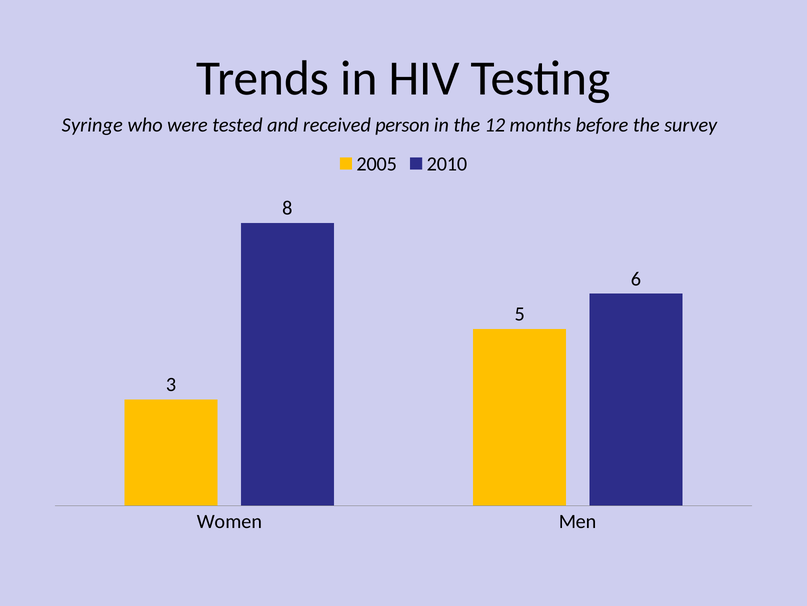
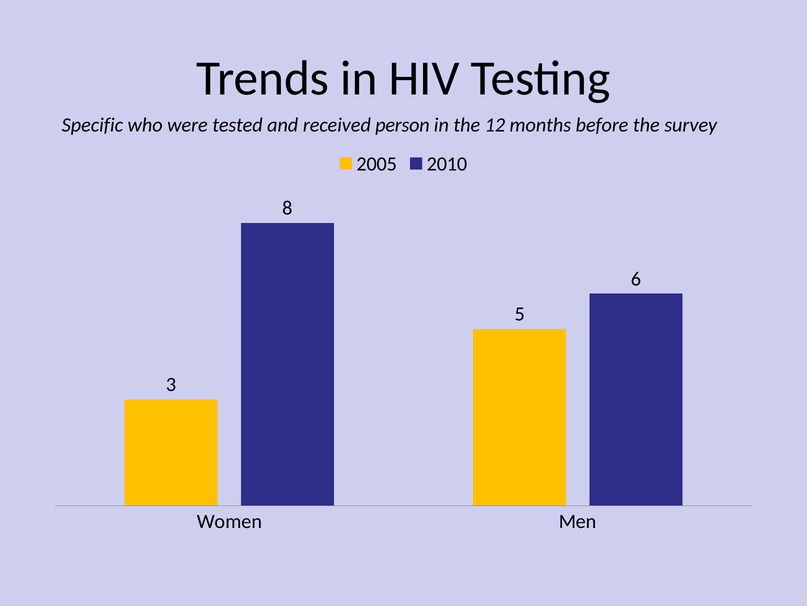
Syringe: Syringe -> Specific (92, 125)
